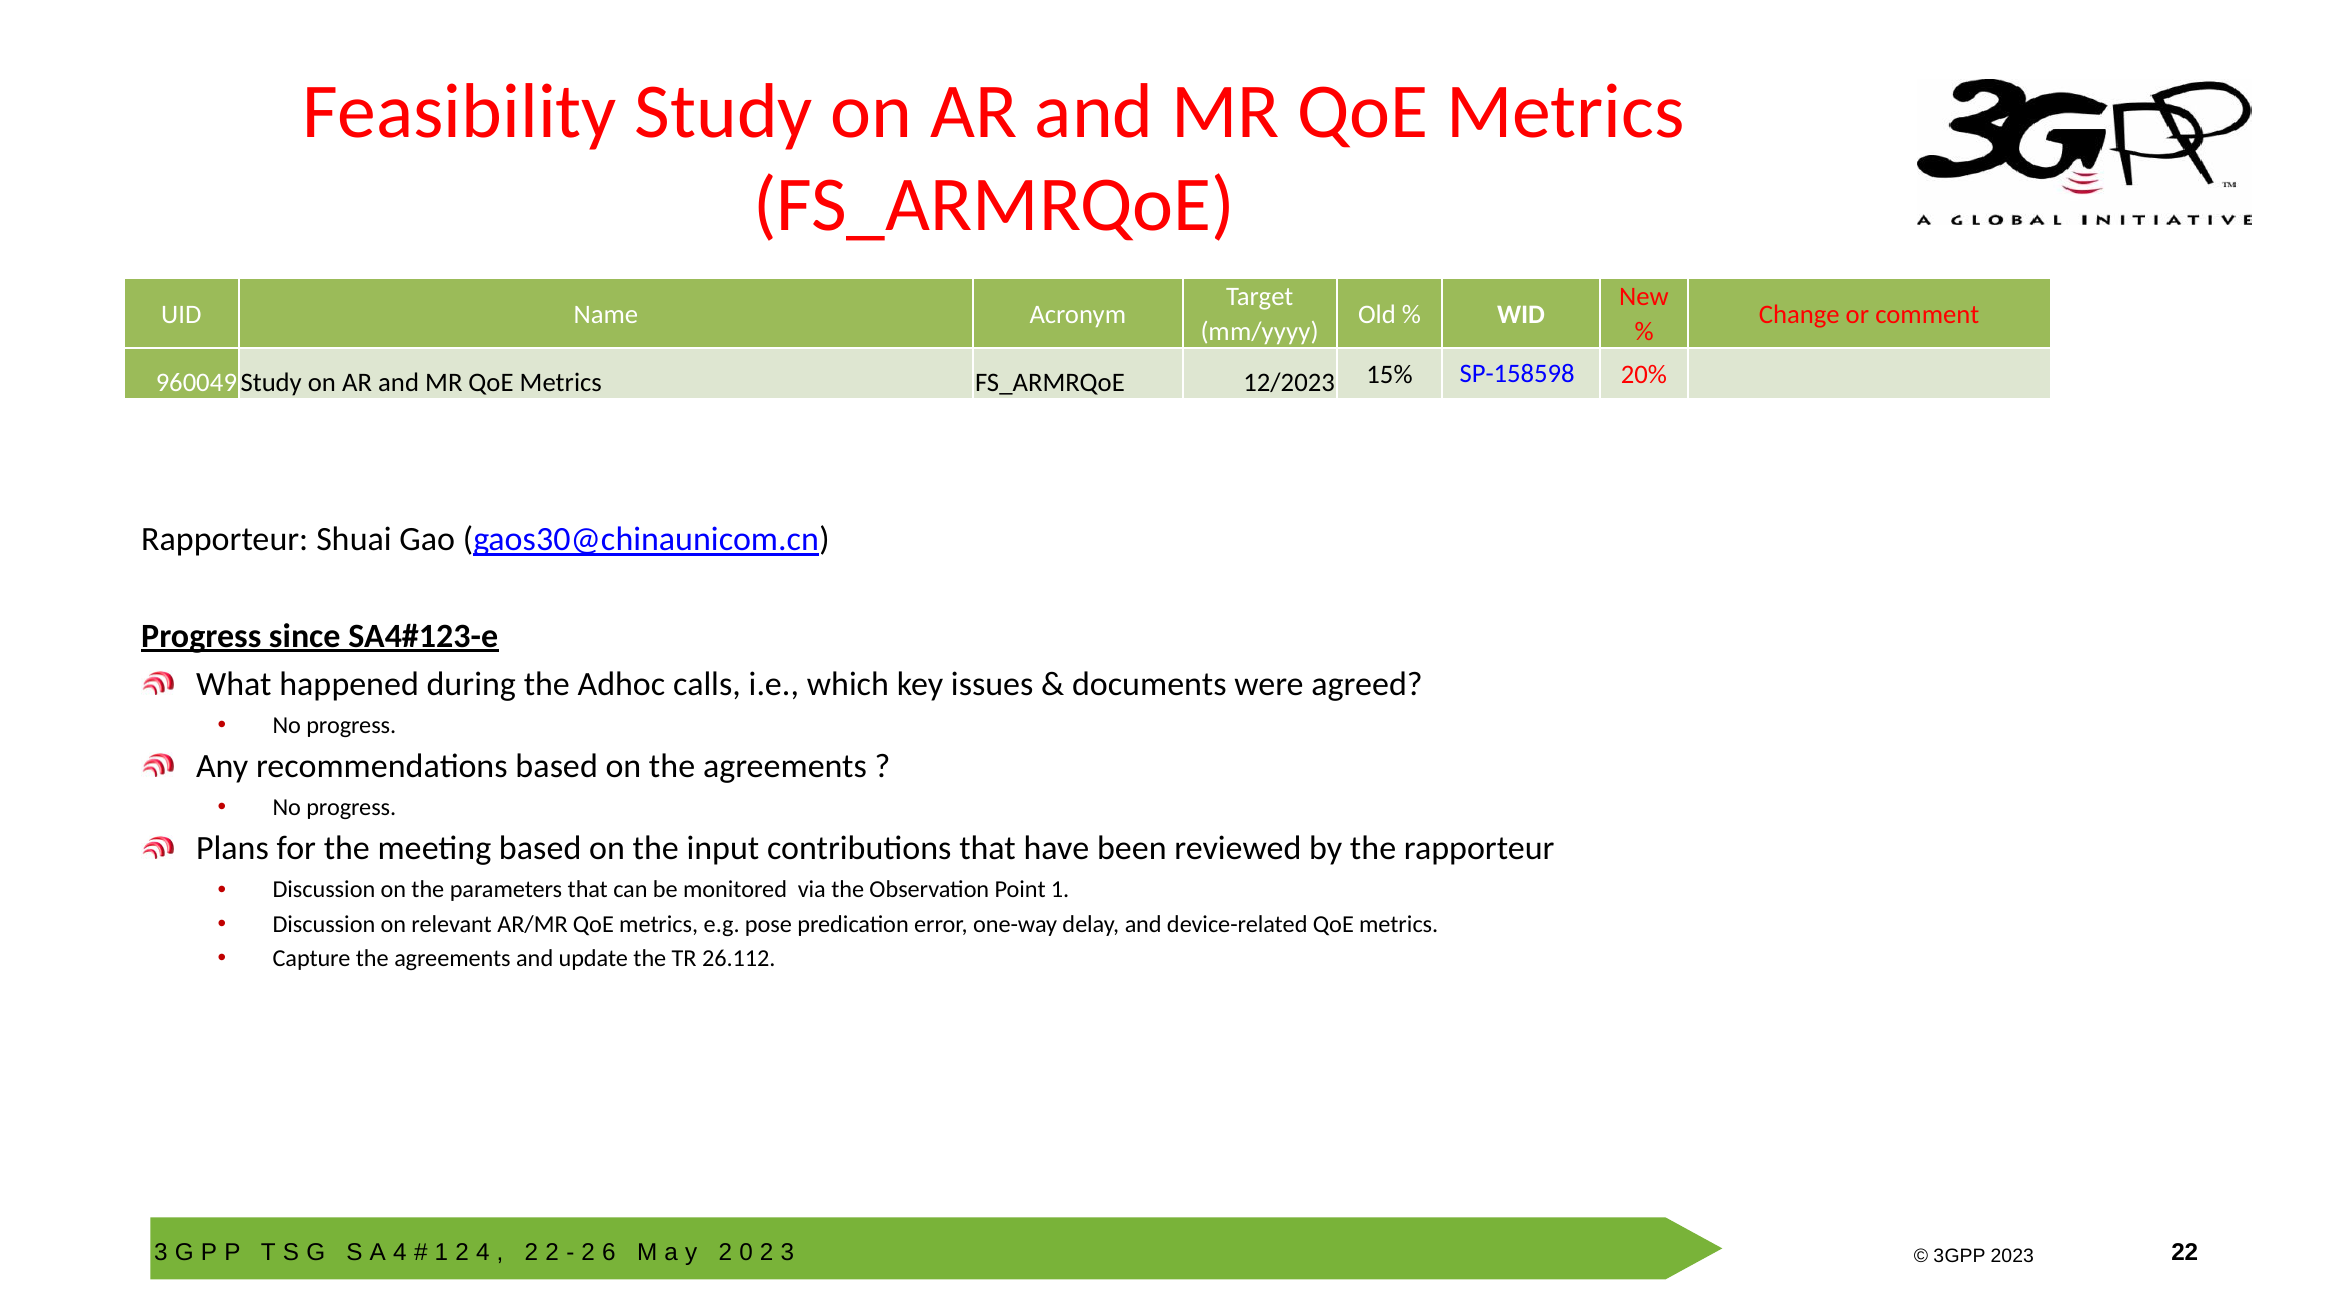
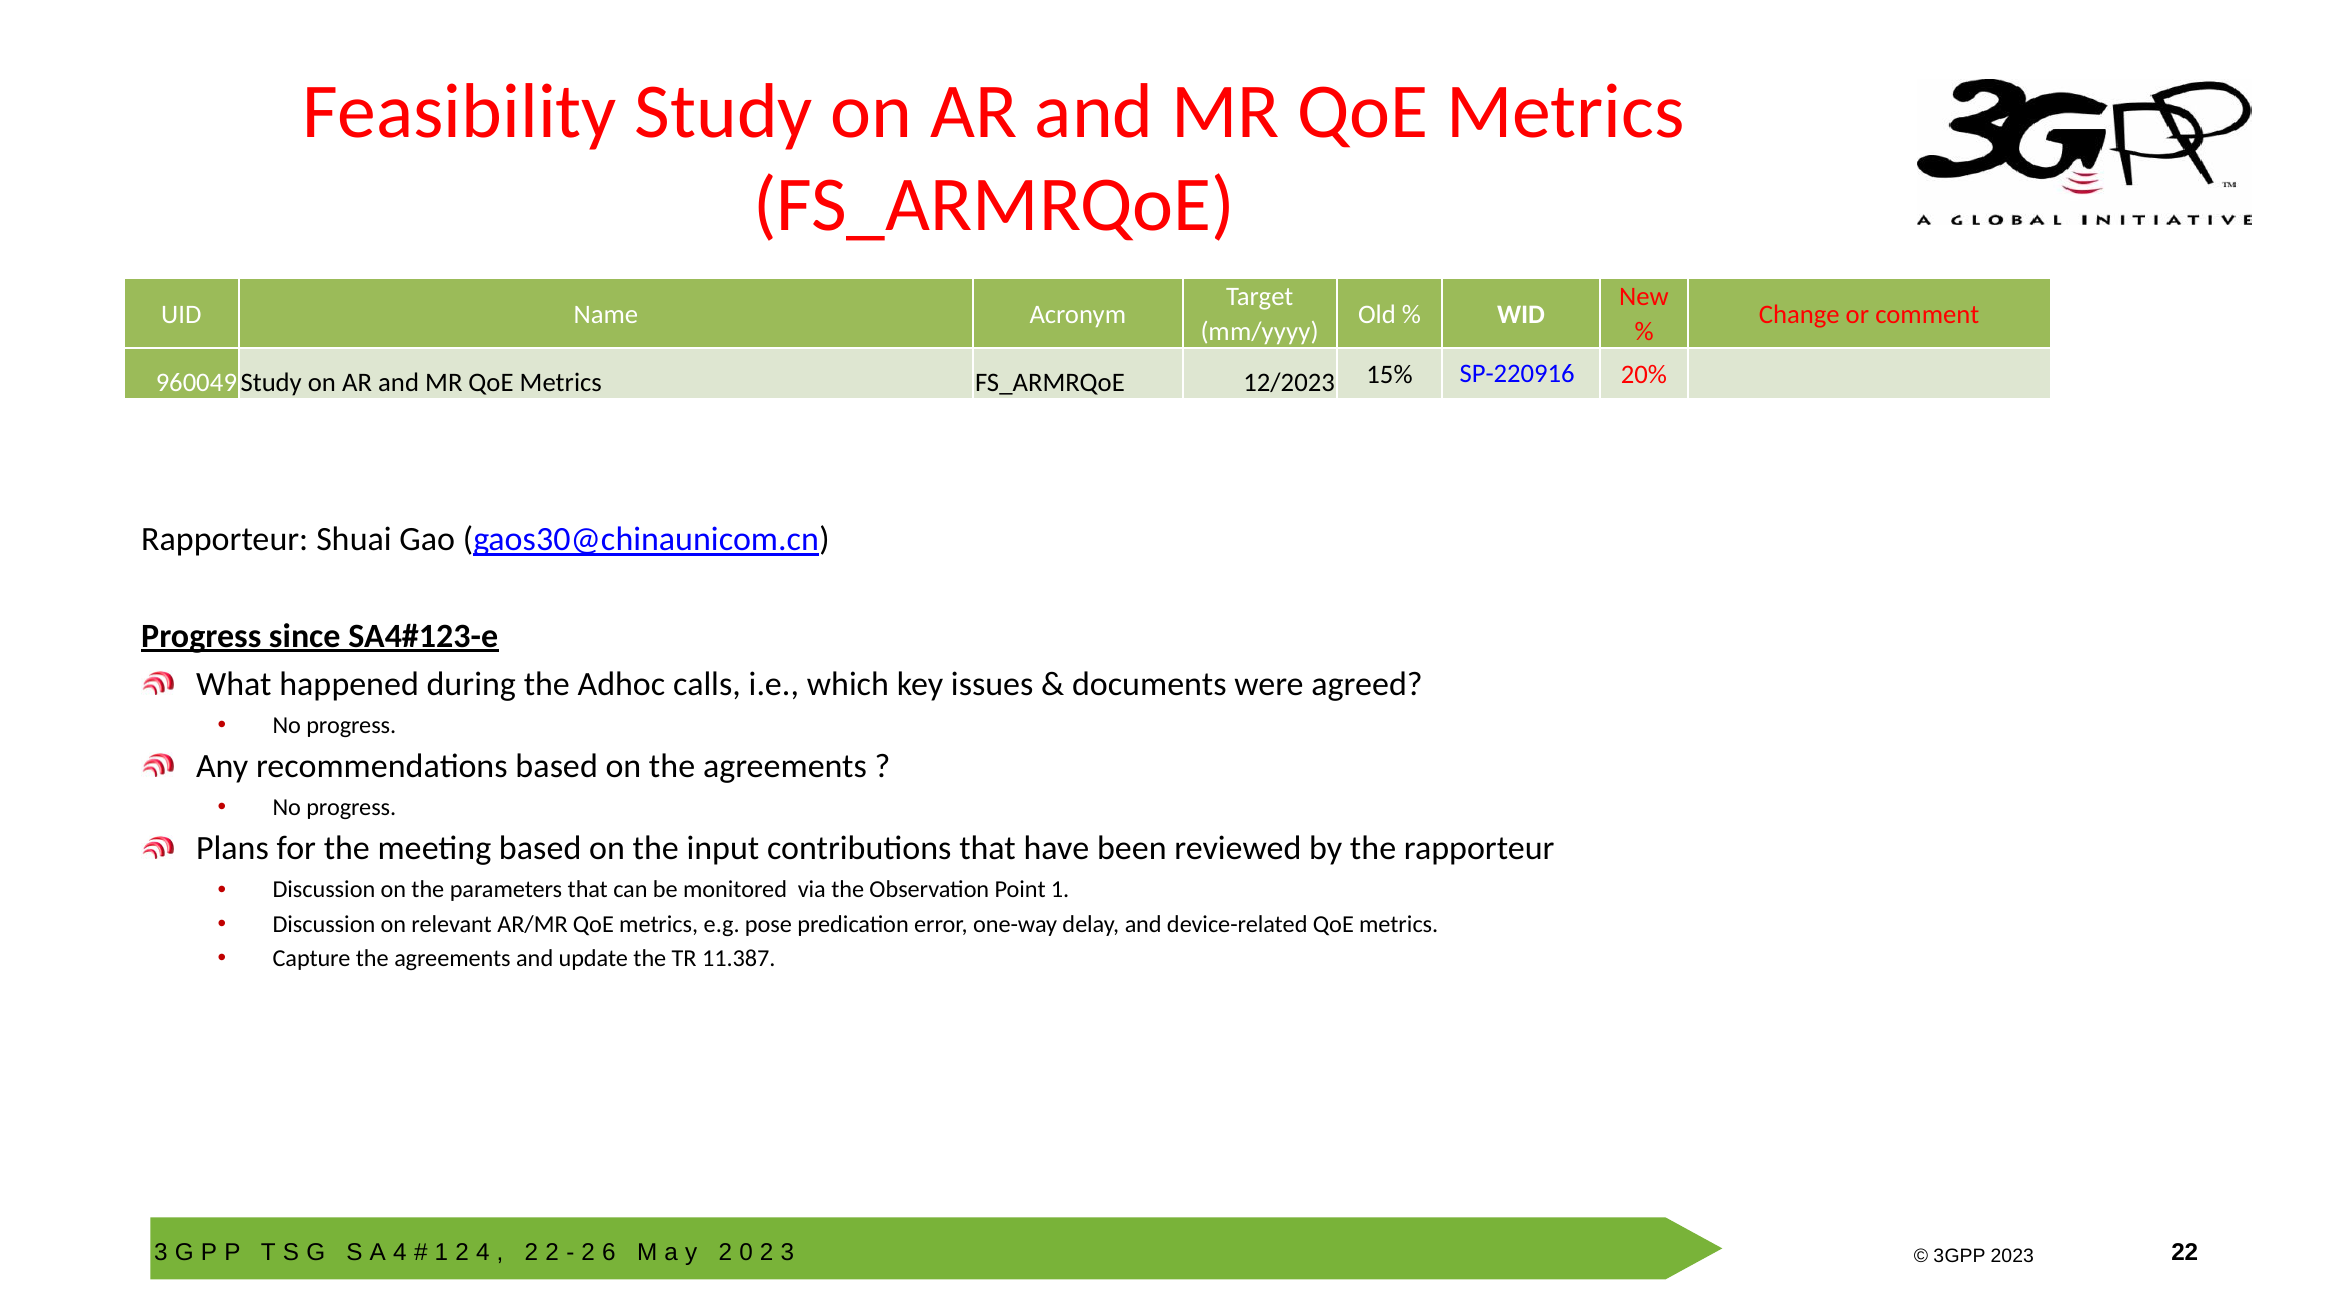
SP-158598: SP-158598 -> SP-220916 (1517, 374)
26.112: 26.112 -> 11.387 (739, 959)
